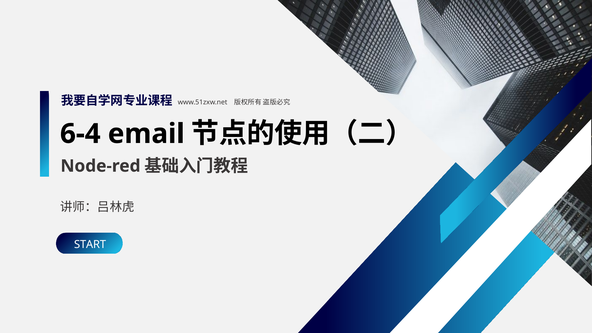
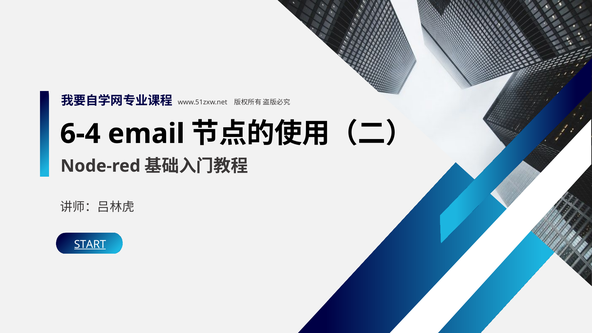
START underline: none -> present (90, 244)
